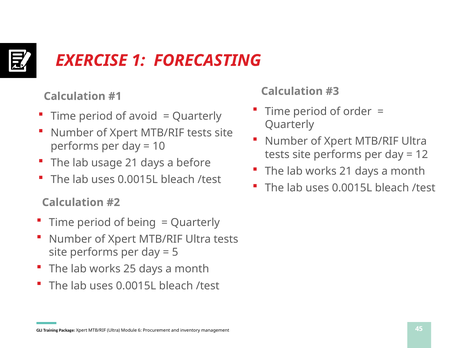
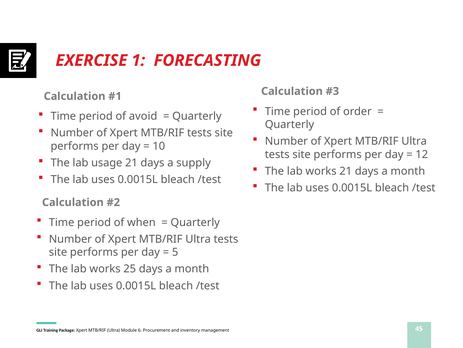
before: before -> supply (194, 163)
being: being -> when (141, 223)
